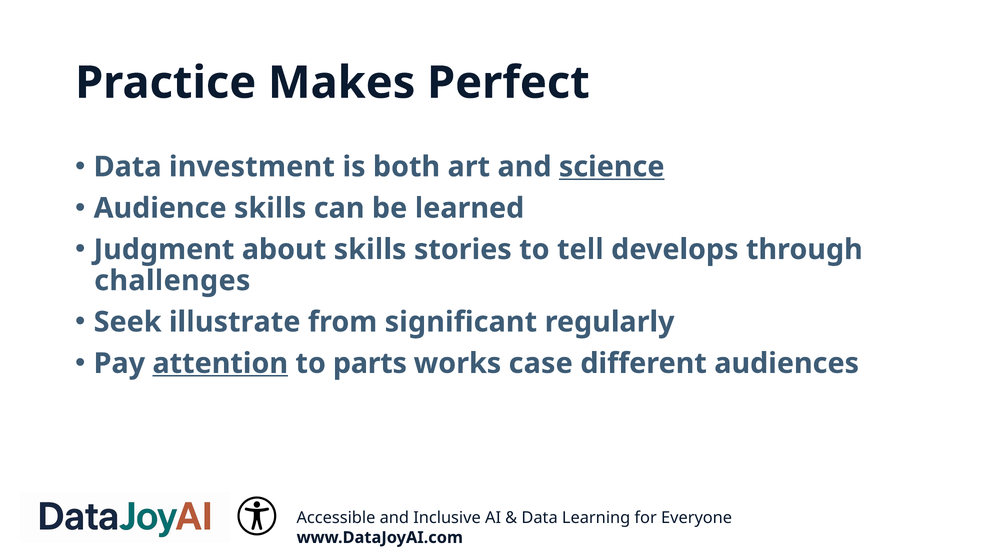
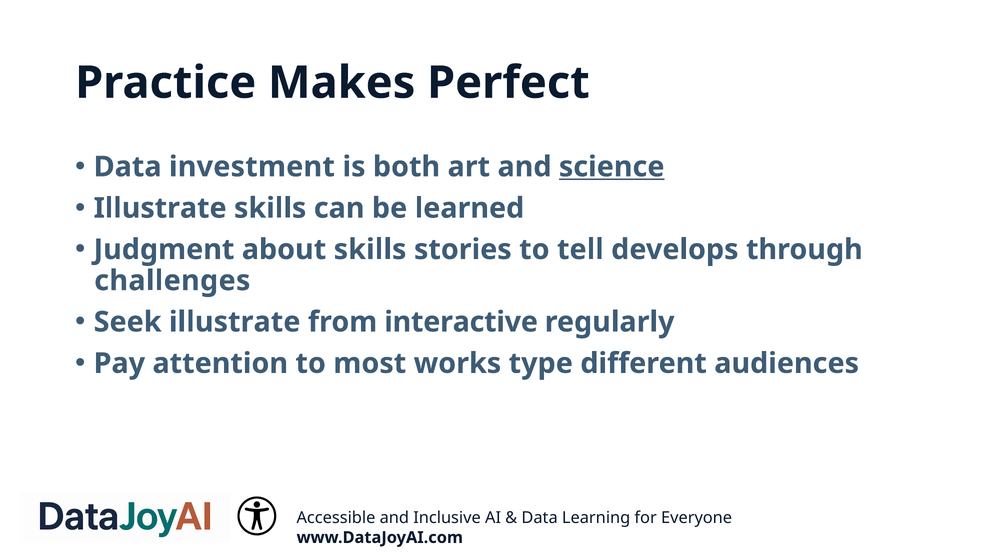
Audience: Audience -> Illustrate (160, 208)
significant: significant -> interactive (461, 322)
attention underline: present -> none (220, 363)
parts: parts -> most (370, 363)
case: case -> type (541, 363)
